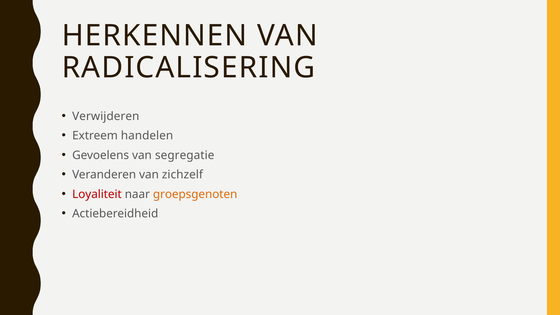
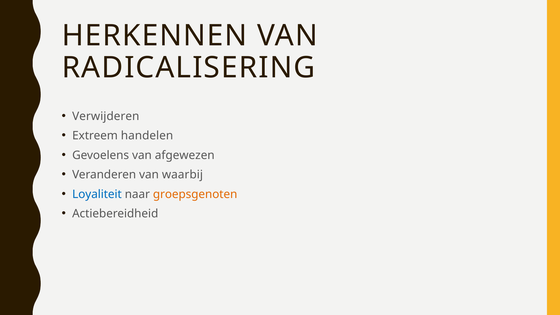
segregatie: segregatie -> afgewezen (185, 155)
zichzelf: zichzelf -> waarbij (182, 175)
Loyaliteit colour: red -> blue (97, 194)
